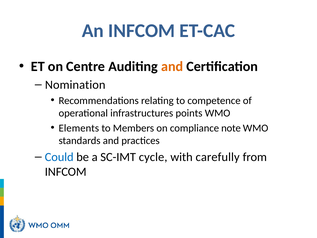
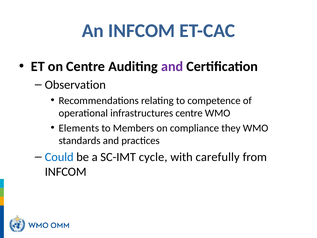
and colour: orange -> purple (172, 67)
Nomination: Nomination -> Observation (75, 85)
infrastructures points: points -> centre (189, 113)
note: note -> they (231, 128)
